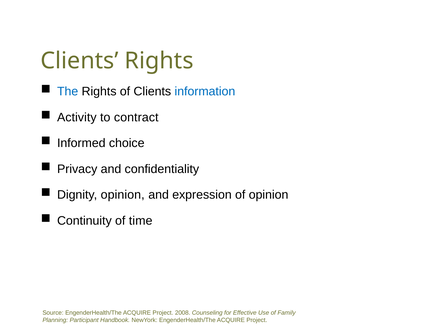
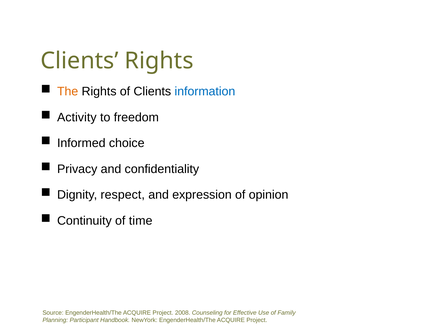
The colour: blue -> orange (68, 91)
contract: contract -> freedom (136, 117)
Dignity opinion: opinion -> respect (123, 195)
